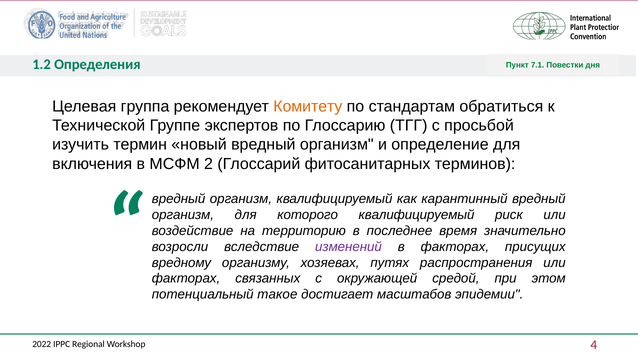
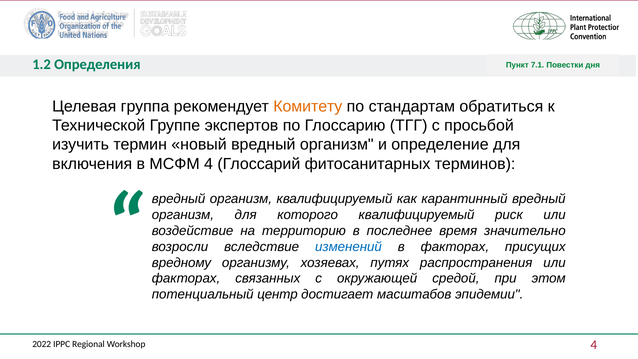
МСФМ 2: 2 -> 4 (209, 164)
изменений colour: purple -> blue (348, 247)
такое: такое -> центр (277, 294)
